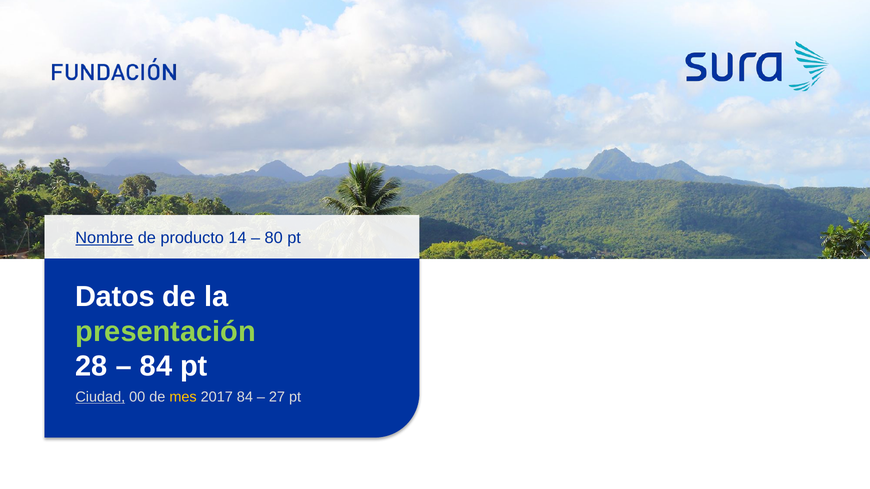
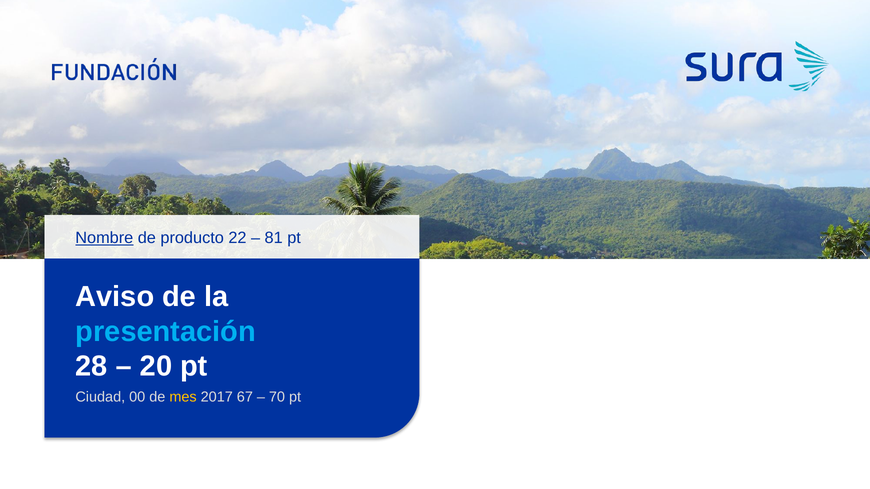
14: 14 -> 22 (237, 238)
80: 80 -> 81 (274, 238)
Datos: Datos -> Aviso (115, 297)
presentación colour: light green -> light blue (166, 332)
84: 84 -> 20 (156, 367)
Ciudad underline: present -> none (100, 397)
2017 84: 84 -> 67 (245, 397)
27: 27 -> 70 (277, 397)
